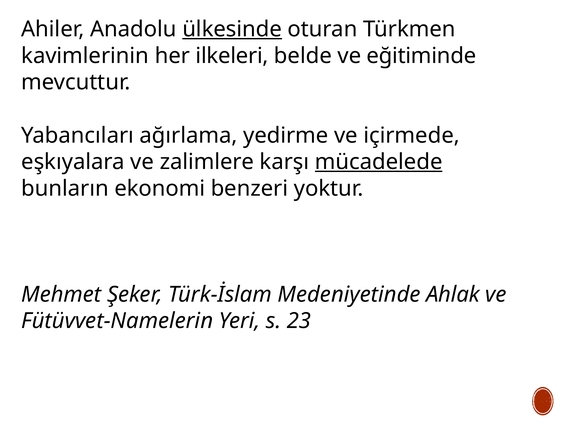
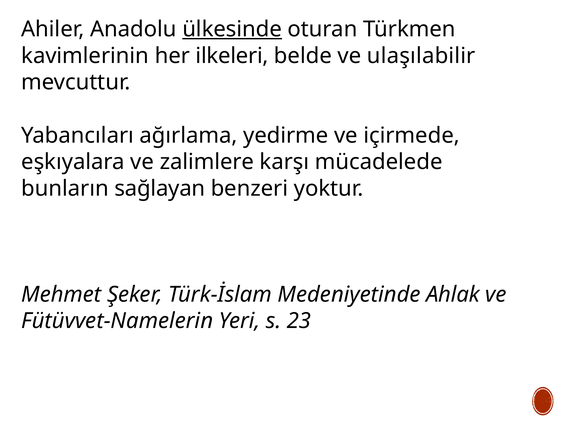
eğitiminde: eğitiminde -> ulaşılabilir (421, 56)
mücadelede underline: present -> none (379, 162)
ekonomi: ekonomi -> sağlayan (160, 189)
